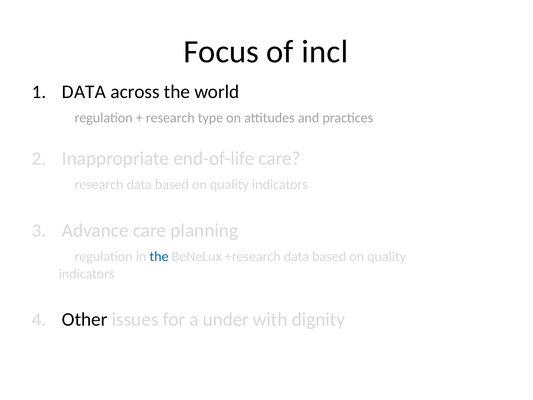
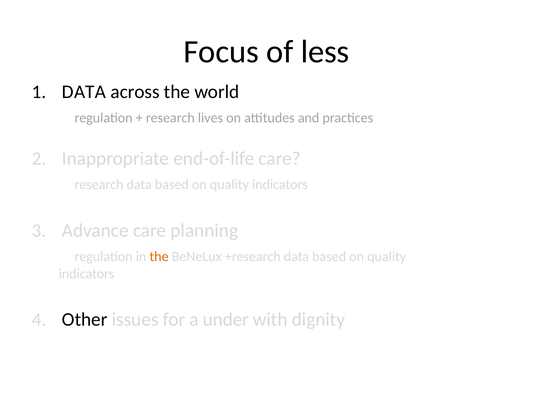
incl: incl -> less (325, 52)
type: type -> lives (210, 118)
the colour: blue -> orange (159, 256)
